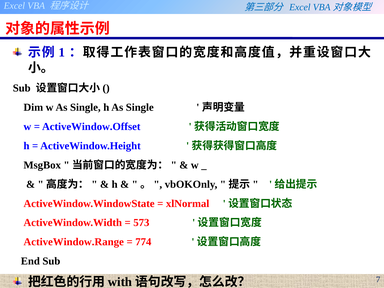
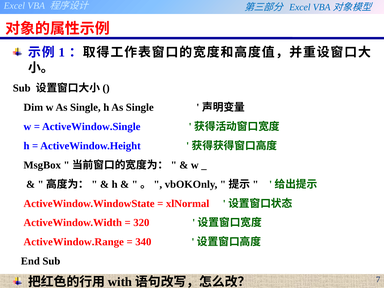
ActiveWindow.Offset: ActiveWindow.Offset -> ActiveWindow.Single (91, 127)
573: 573 -> 320 (141, 223)
774: 774 -> 340 (143, 242)
